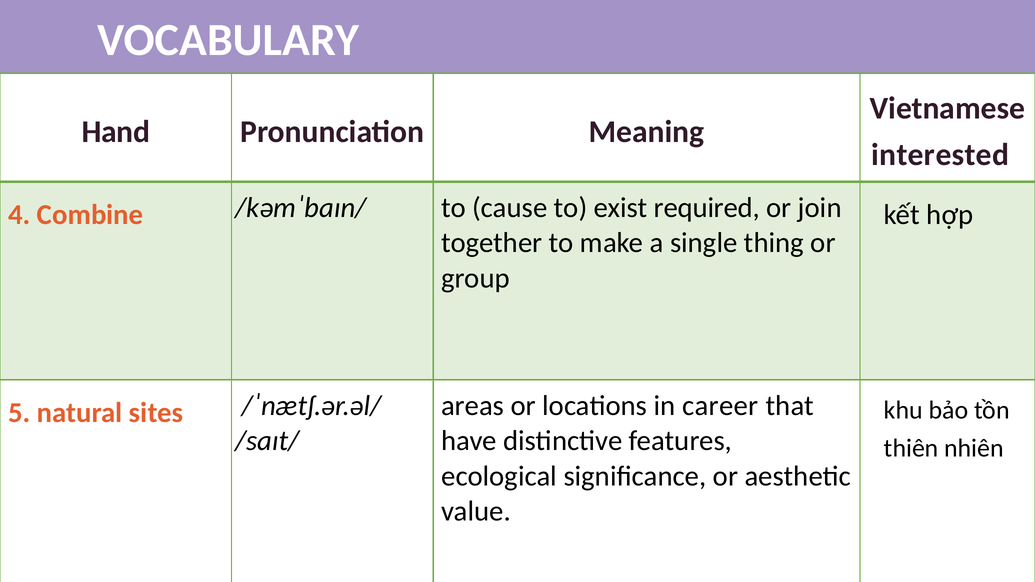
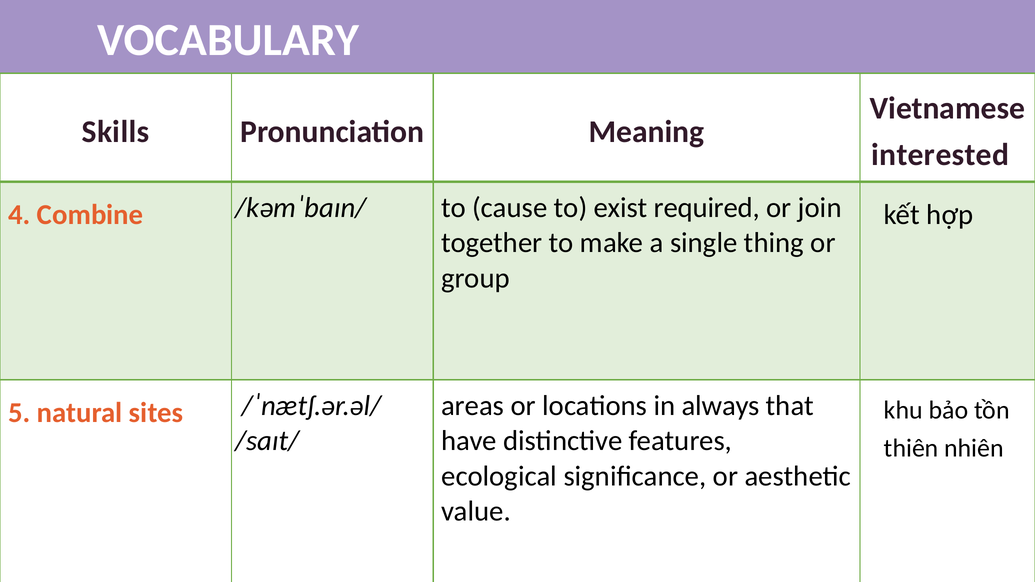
Hand: Hand -> Skills (116, 132)
career: career -> always (721, 406)
